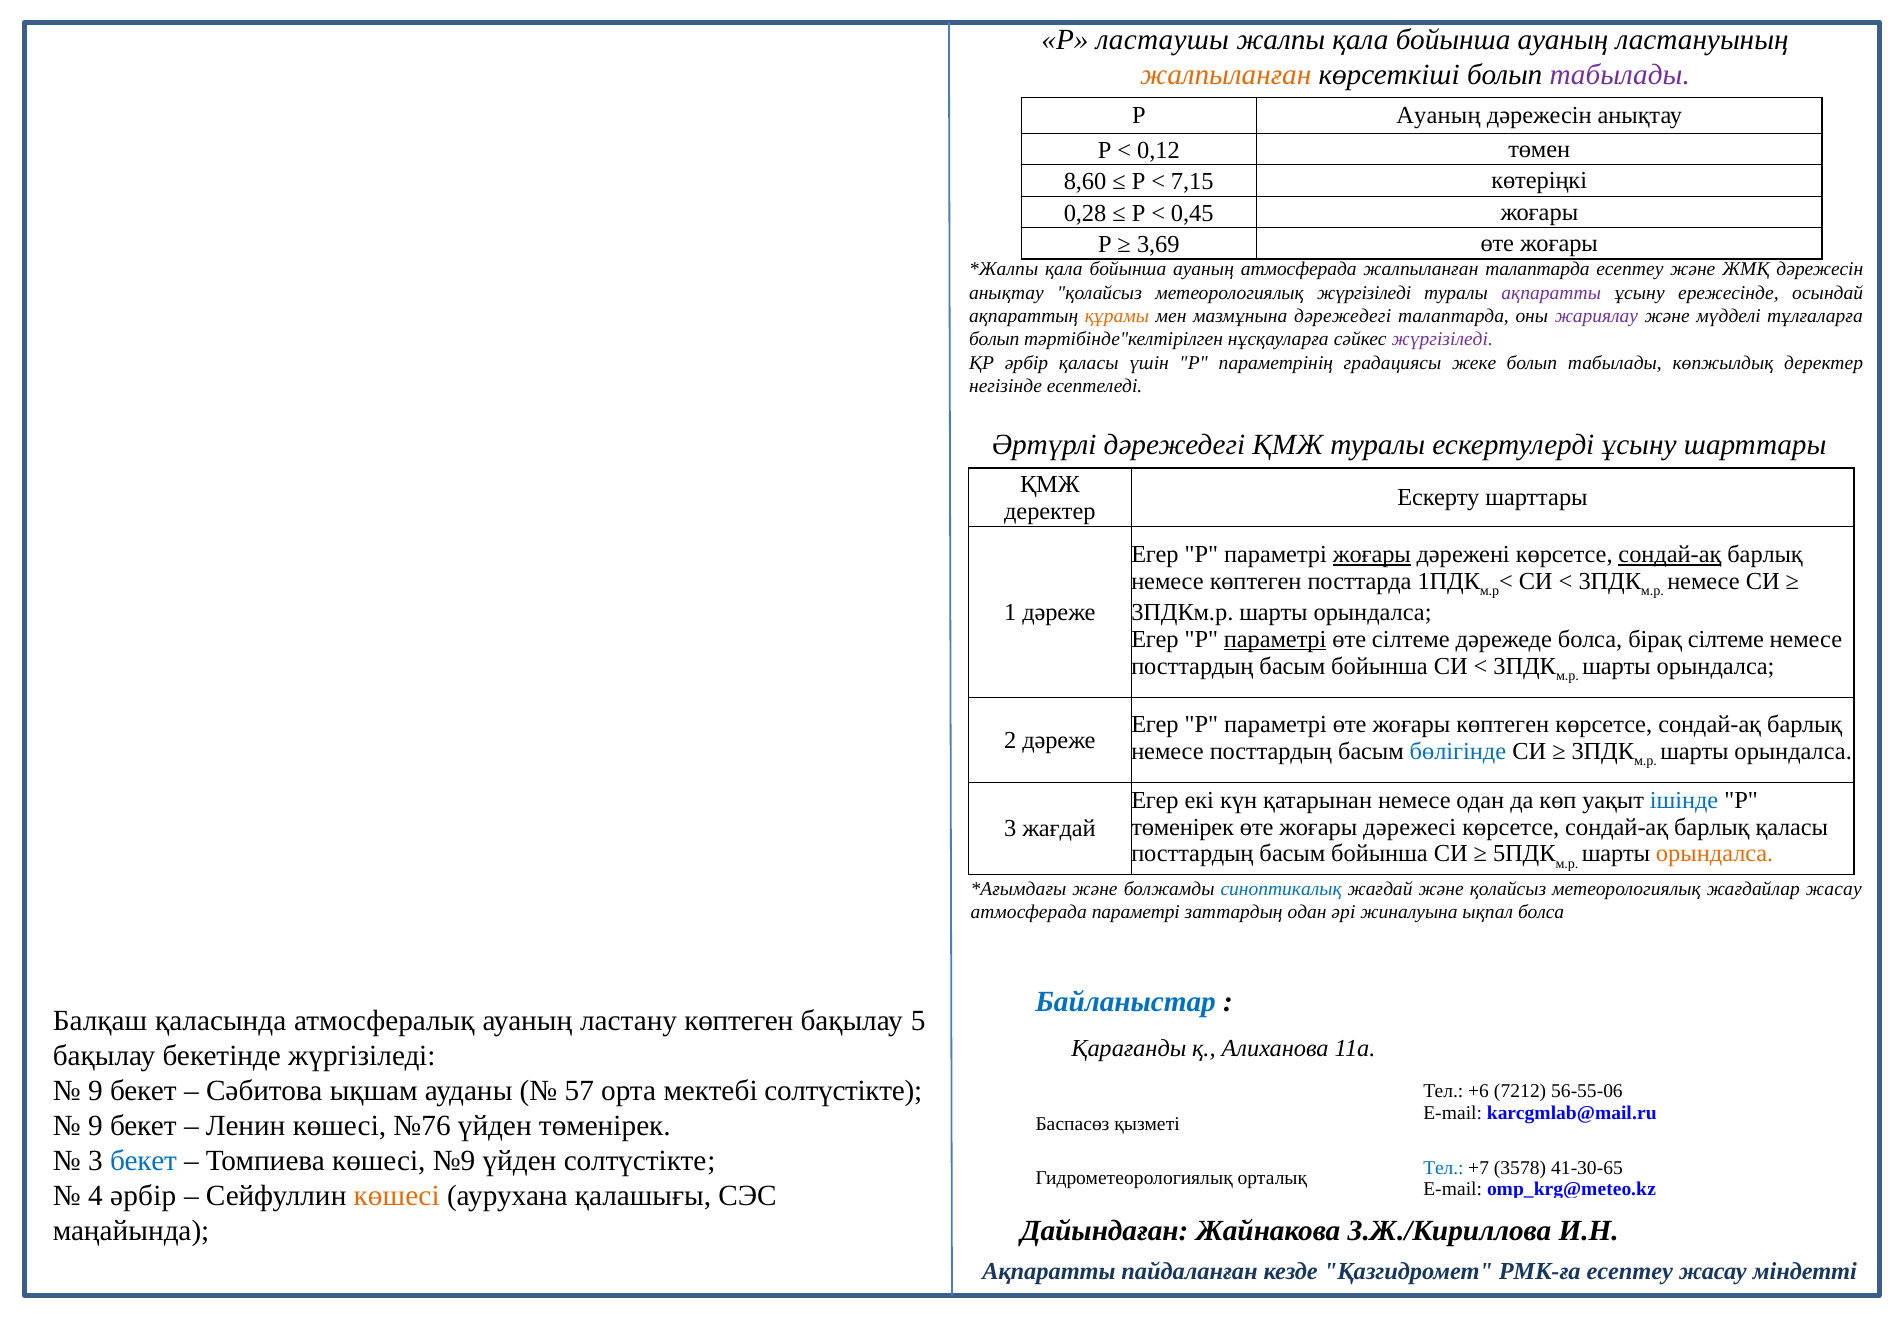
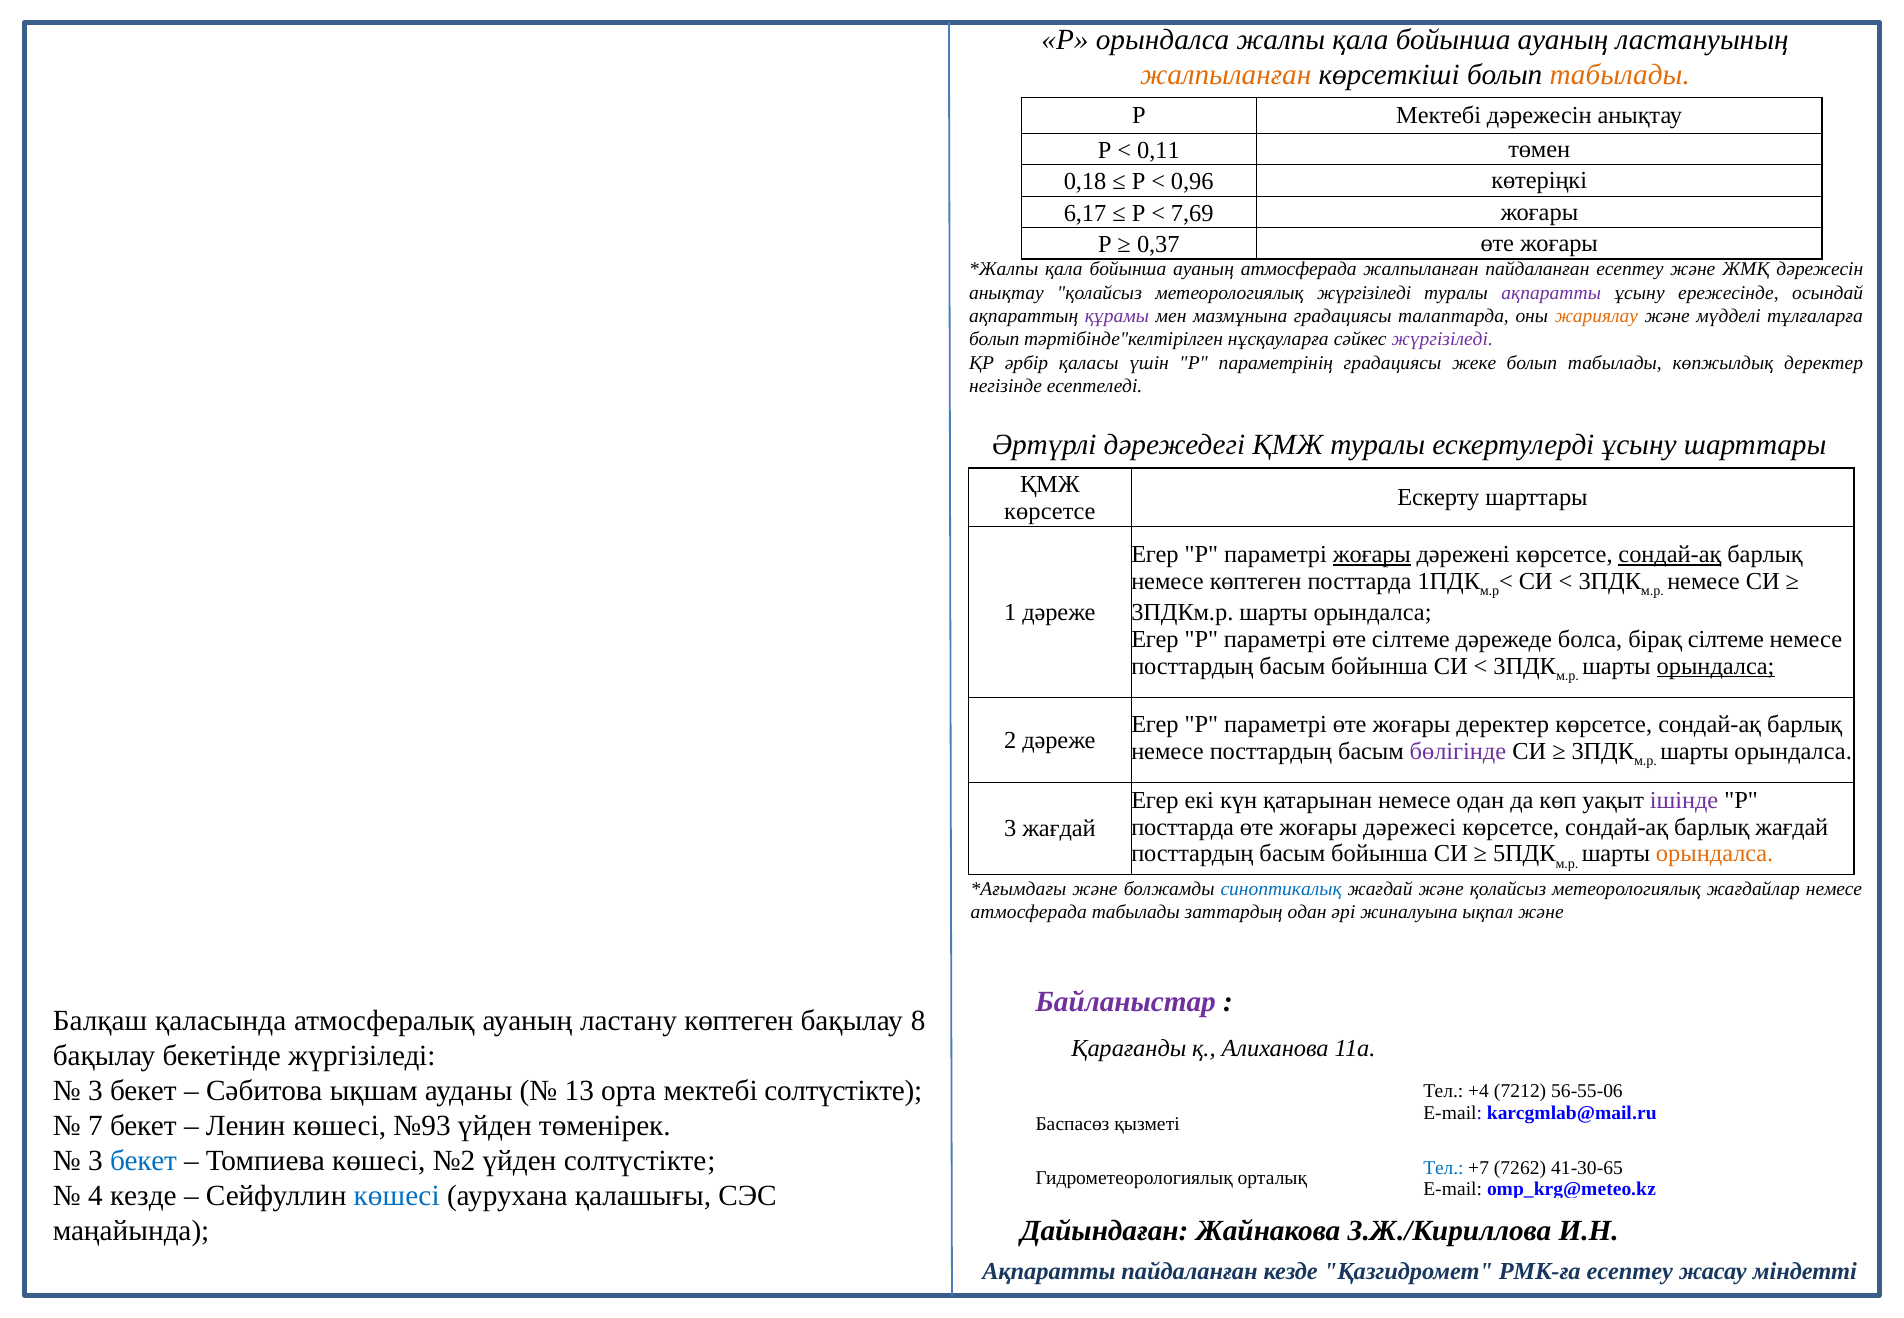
Р ластаушы: ластаушы -> орындалса (1163, 40)
табылады colour: purple -> orange (1620, 75)
Р Ауаның: Ауаның -> Мектебі (1439, 115)
0,12: 0,12 -> 0,11 (1159, 150)
8,60: 8,60 -> 0,18 (1085, 182)
7,15: 7,15 -> 0,96 (1192, 182)
0,28: 0,28 -> 6,17 (1085, 213)
0,45: 0,45 -> 7,69 (1192, 213)
3,69: 3,69 -> 0,37 (1158, 244)
жалпыланған талаптарда: талаптарда -> пайдаланған (1537, 269)
құрамы colour: orange -> purple (1117, 316)
мазмұнына дәрежедегі: дәрежедегі -> градациясы (1343, 316)
жариялау colour: purple -> orange (1596, 316)
деректер: деректер -> көрсетсе (1050, 511)
параметрі underline: present -> none (1275, 639)
орындалса underline: none -> present (1716, 666)
жоғары көптеген: көптеген -> деректер (1503, 725)
бөлігінде colour: blue -> purple (1458, 752)
ішінде colour: blue -> purple (1684, 800)
төменірек: төменірек -> посттарда (1183, 827)
барлық қаласы: қаласы -> жағдай (1792, 827)
жағдайлар жасау: жасау -> немесе (1834, 889)
атмосферада параметрі: параметрі -> табылады (1136, 912)
ықпал болса: болса -> және (1541, 912)
Байланыстар colour: blue -> purple (1126, 1002)
5: 5 -> 8 (918, 1021)
9: 9 -> 3 (95, 1091)
57: 57 -> 13 (579, 1091)
+6: +6 -> +4 (1479, 1092)
9: 9 -> 7 (95, 1126)
№76: №76 -> №93 (422, 1126)
№9: №9 -> №2 (454, 1161)
3578: 3578 -> 7262 (1520, 1168)
4 әрбір: әрбір -> кезде (143, 1196)
көшесі colour: orange -> blue (397, 1196)
